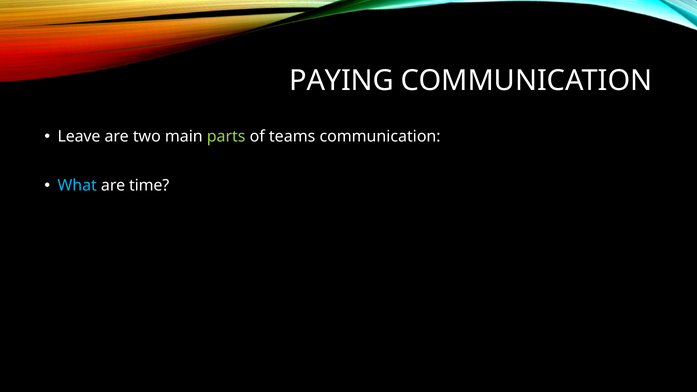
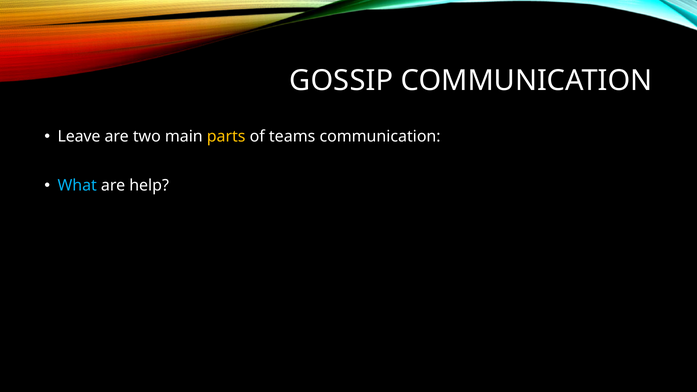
PAYING: PAYING -> GOSSIP (341, 80)
parts colour: light green -> yellow (226, 137)
time: time -> help (149, 186)
